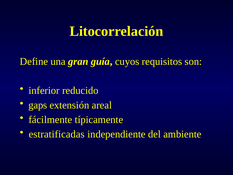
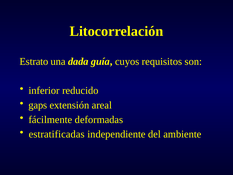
Define: Define -> Estrato (34, 61)
gran: gran -> dada (78, 61)
típicamente: típicamente -> deformadas (99, 119)
